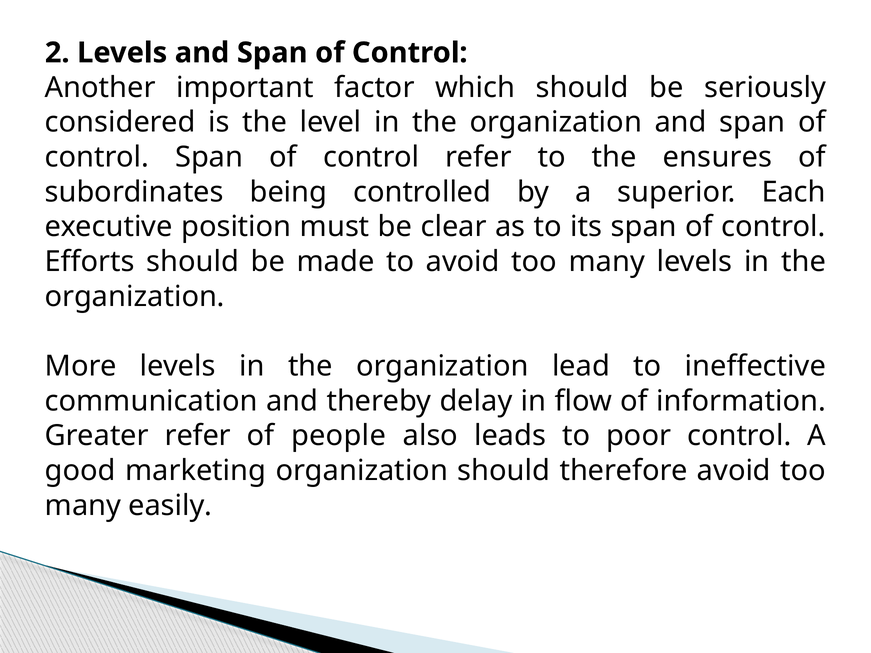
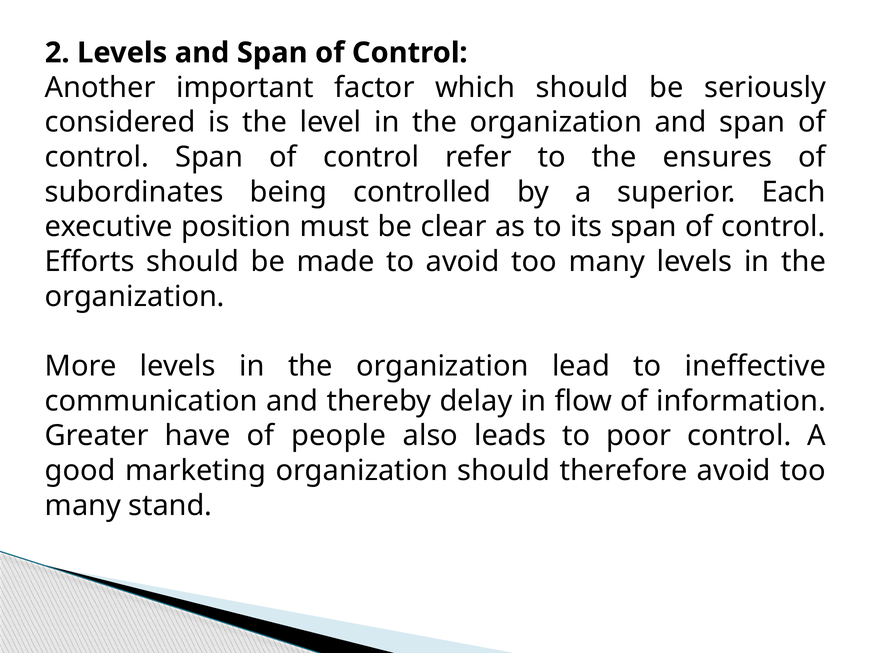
Greater refer: refer -> have (198, 436)
easily: easily -> stand (170, 506)
